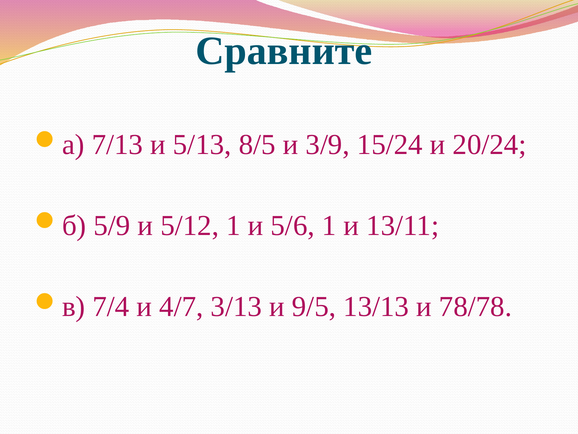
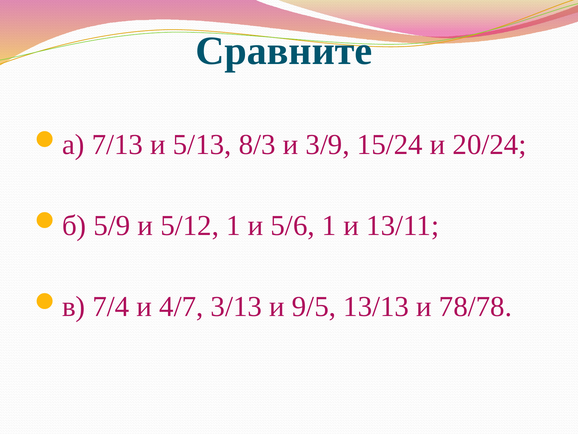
8/5: 8/5 -> 8/3 (257, 145)
